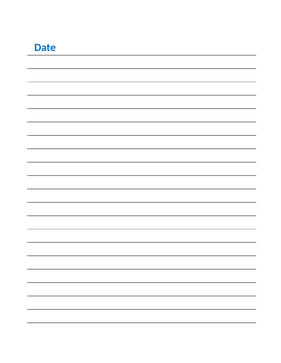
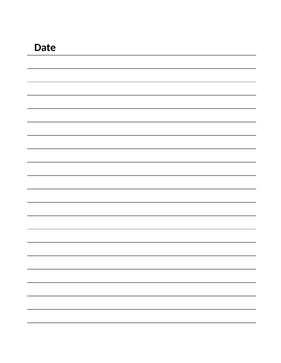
Date colour: blue -> black (45, 48)
